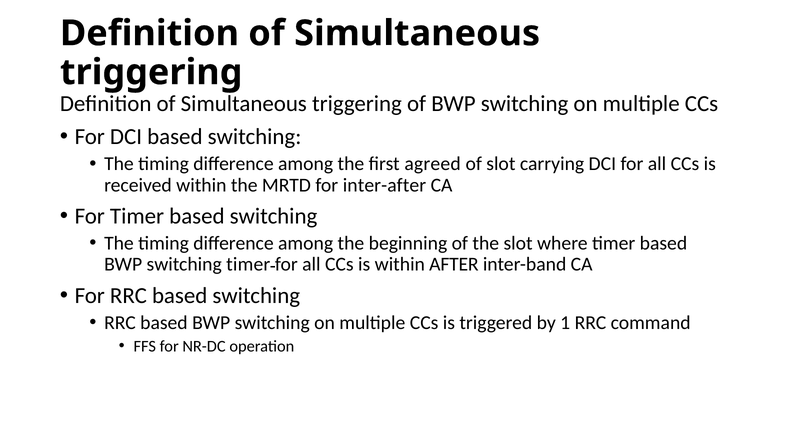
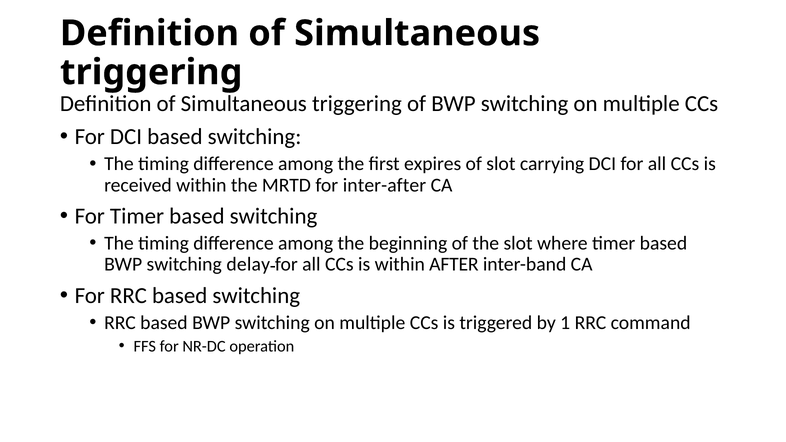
agreed: agreed -> expires (433, 164)
switching timer: timer -> delay (248, 264)
